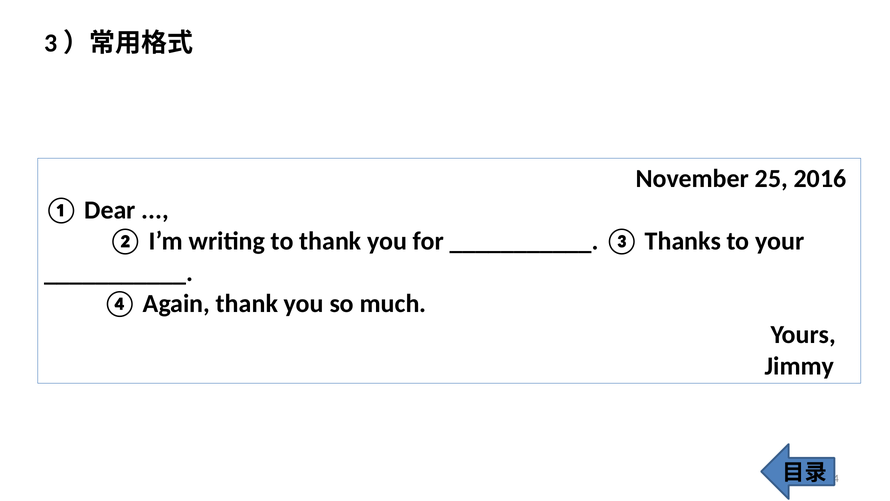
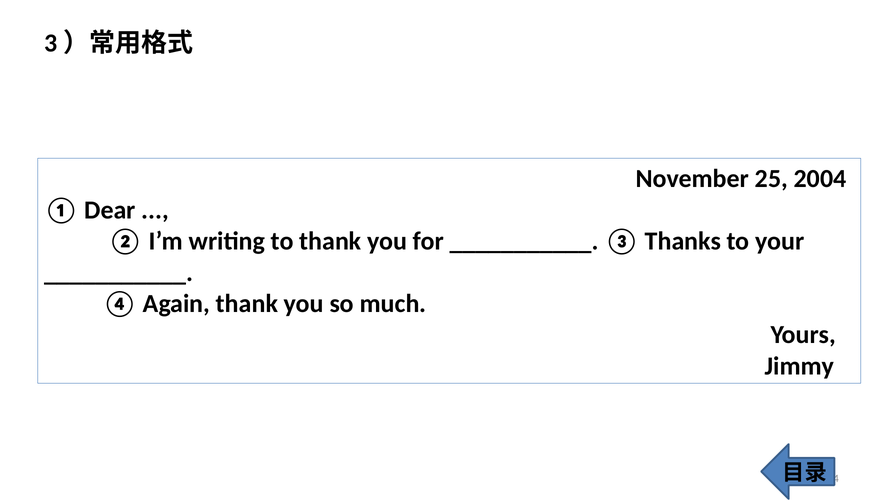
2016: 2016 -> 2004 (820, 179)
